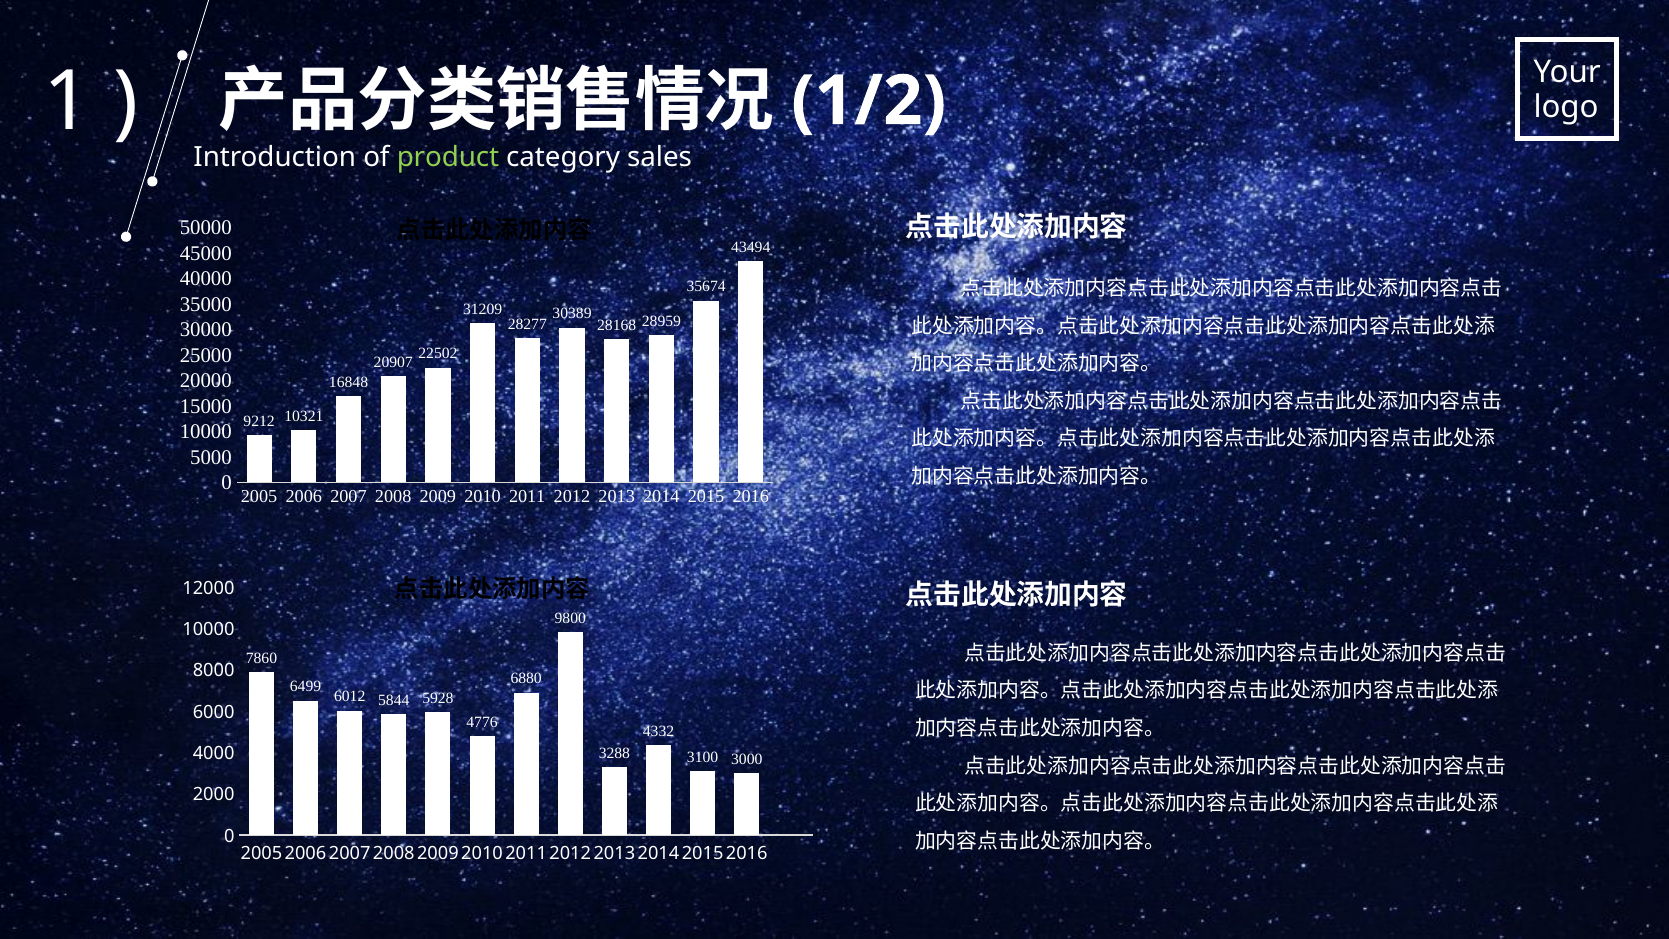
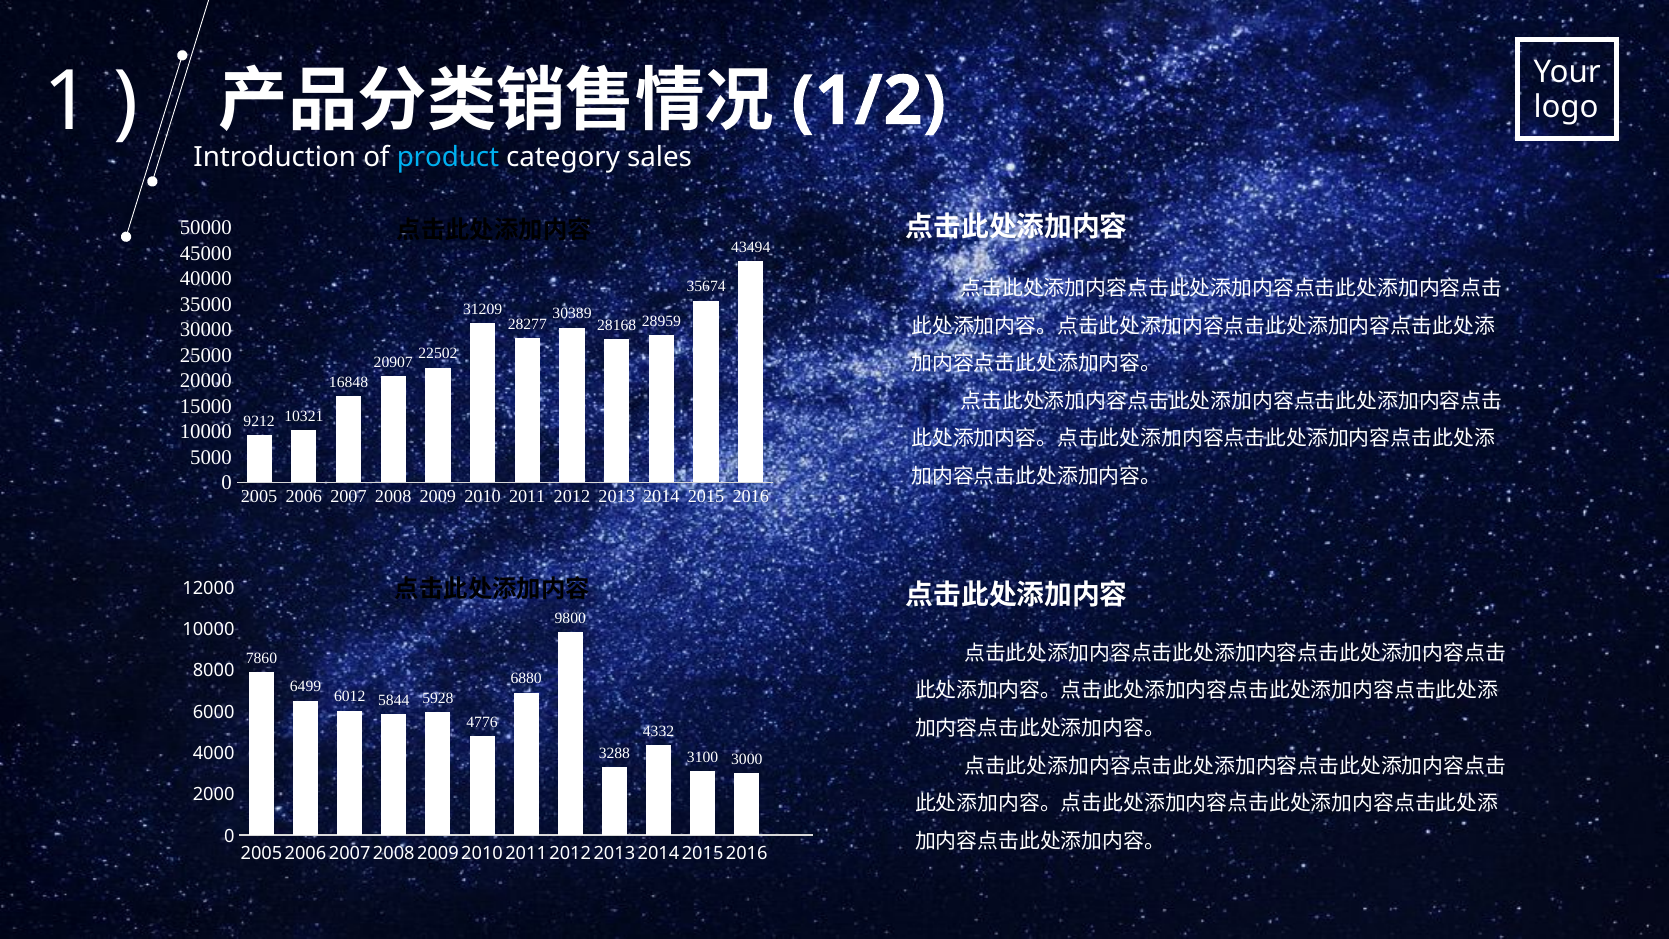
product colour: light green -> light blue (448, 157)
